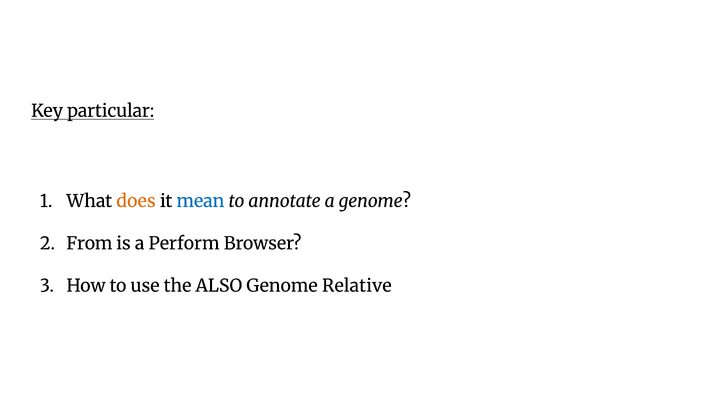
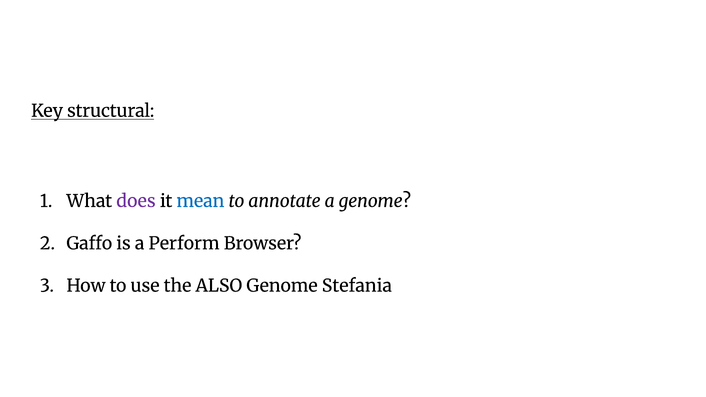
particular: particular -> structural (111, 111)
does colour: orange -> purple (136, 201)
From: From -> Gaffo (89, 244)
Relative: Relative -> Stefania (357, 286)
